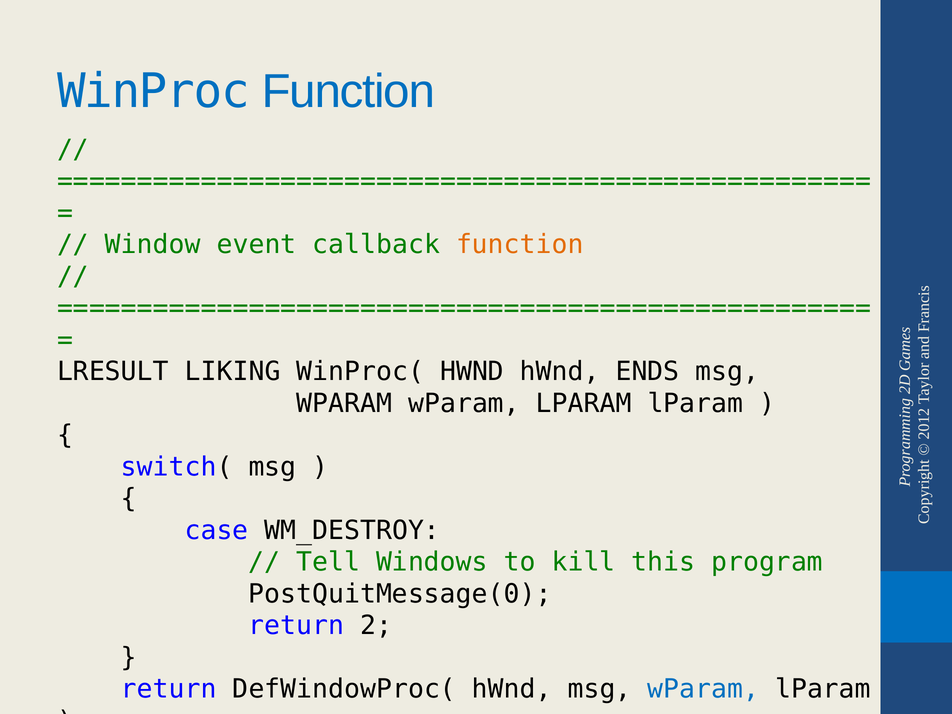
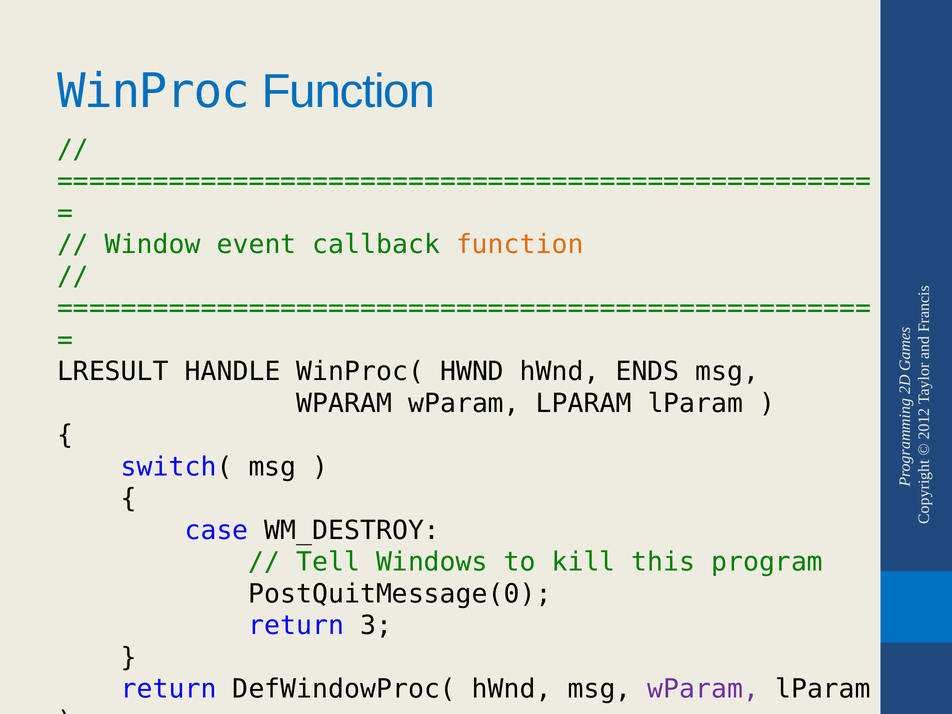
LIKING: LIKING -> HANDLE (233, 372)
return 2: 2 -> 3 (376, 626)
wParam colour: blue -> purple (703, 689)
